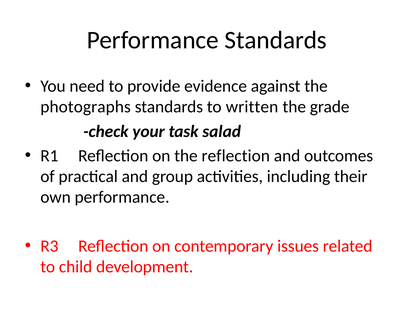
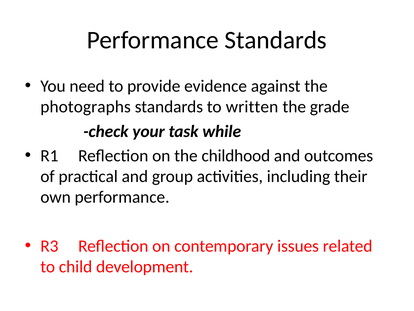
salad: salad -> while (222, 131)
the reflection: reflection -> childhood (236, 156)
